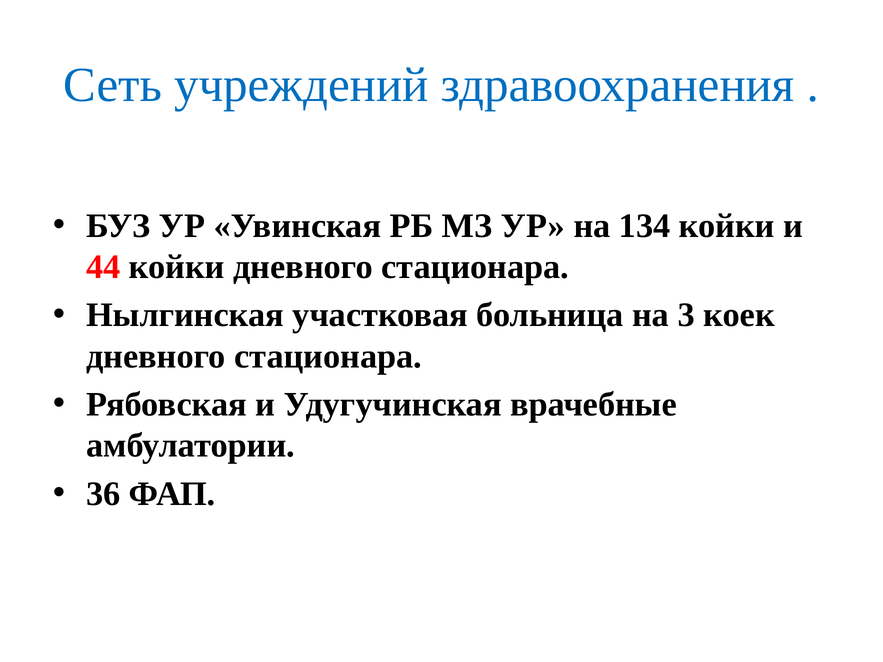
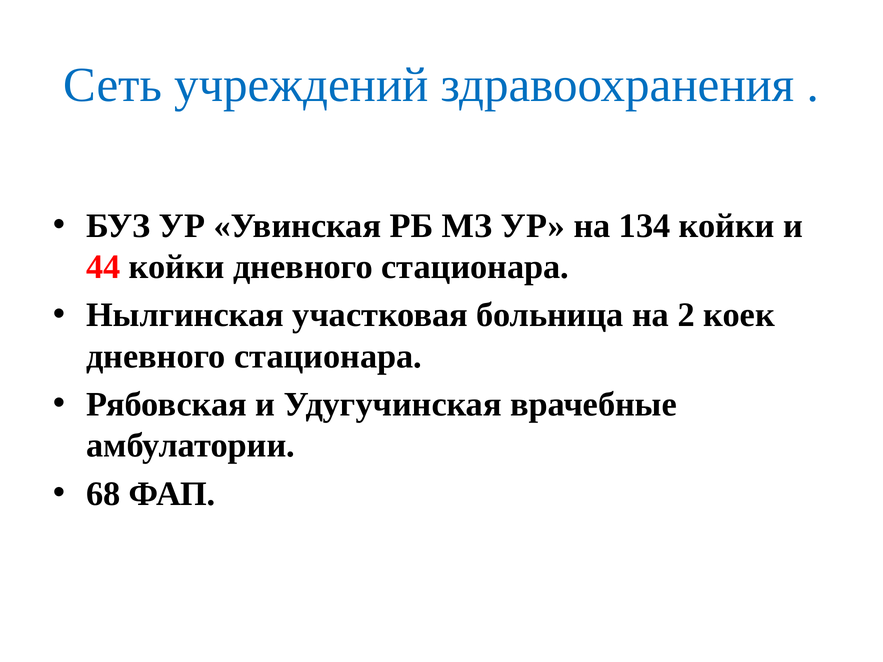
3: 3 -> 2 (686, 315)
36: 36 -> 68 (103, 494)
